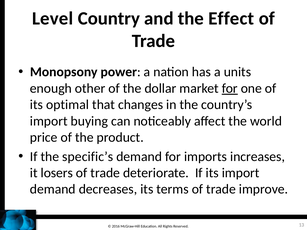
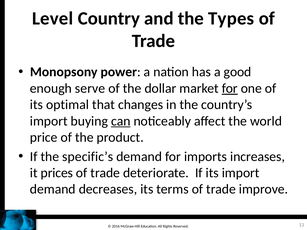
Effect: Effect -> Types (231, 18)
units: units -> good (237, 72)
other: other -> serve (90, 88)
can underline: none -> present (121, 121)
losers: losers -> prices (57, 173)
